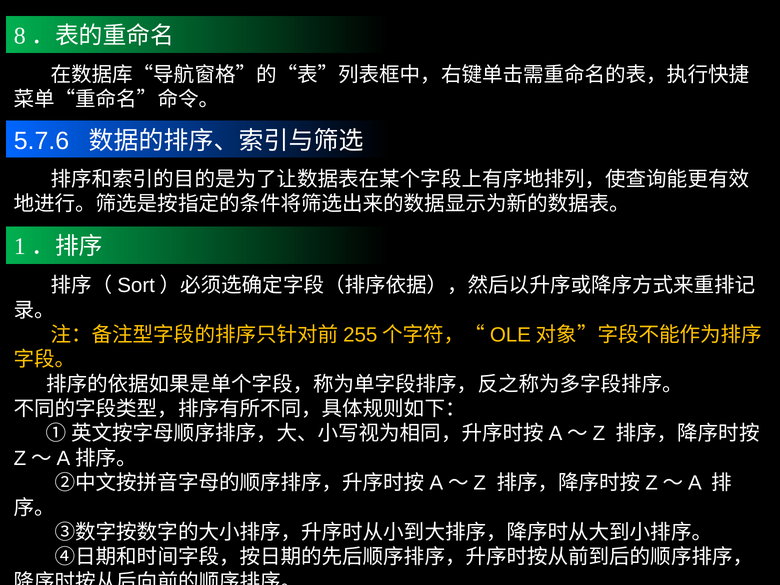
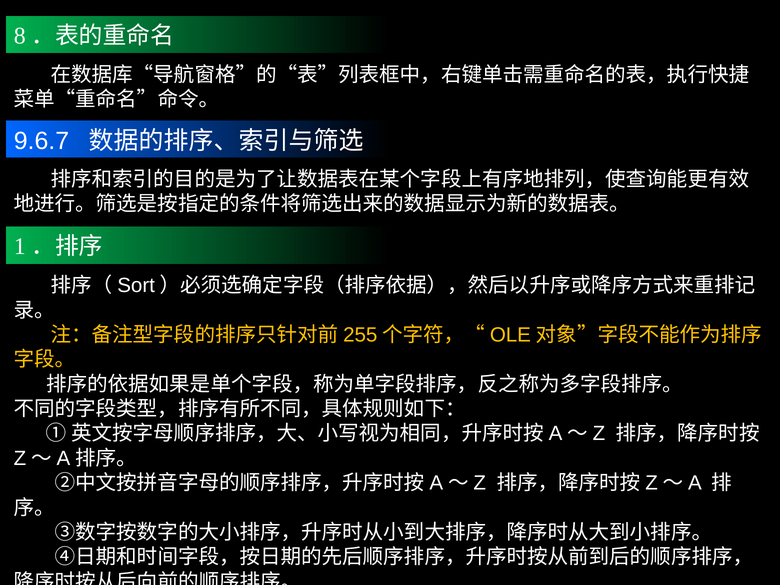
5.7.6: 5.7.6 -> 9.6.7 (41, 141)
